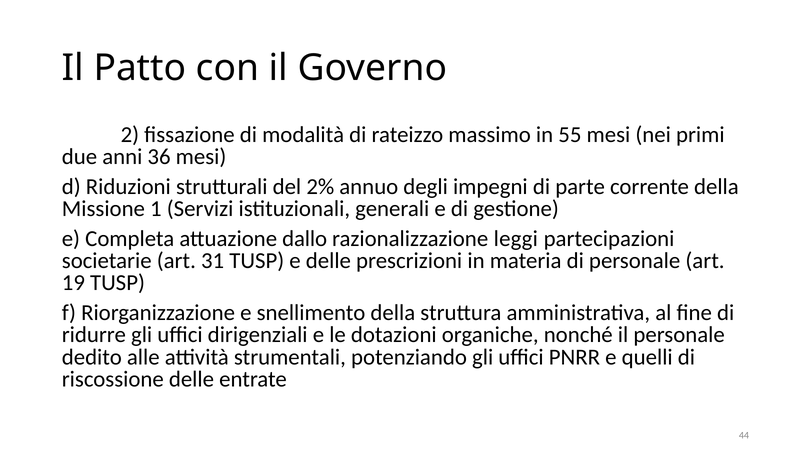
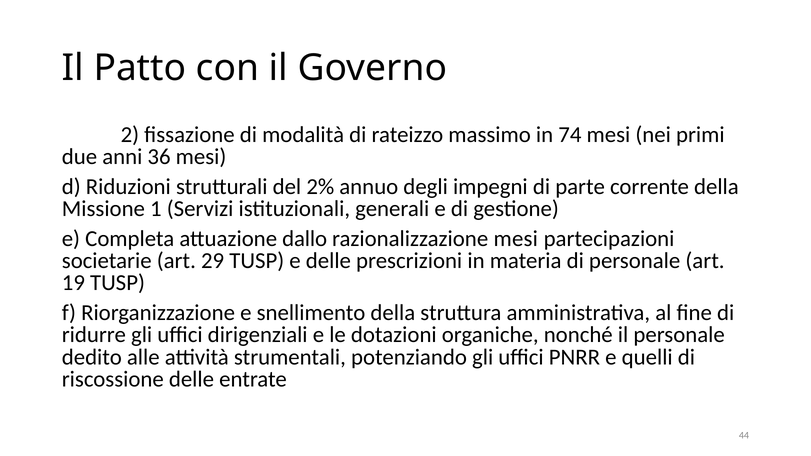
55: 55 -> 74 (570, 135)
razionalizzazione leggi: leggi -> mesi (516, 239)
31: 31 -> 29 (213, 261)
